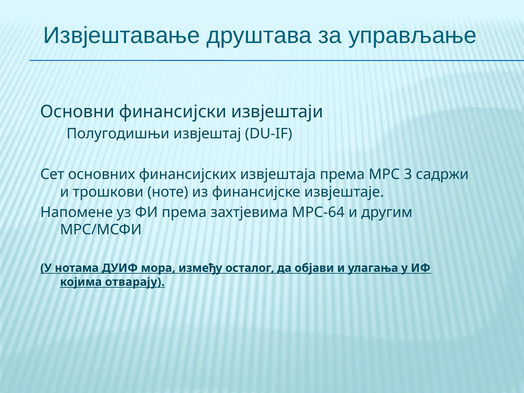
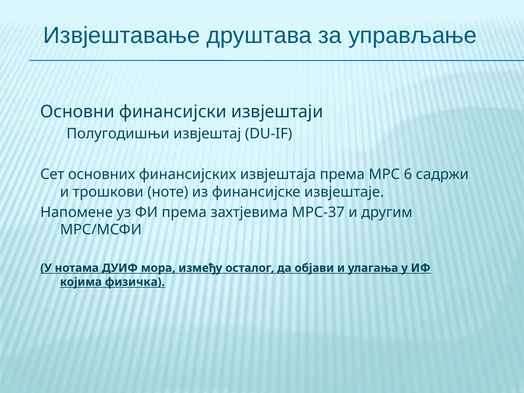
3: 3 -> 6 (408, 174)
МРС-64: МРС-64 -> МРС-37 (318, 212)
отварају: отварају -> физичка (135, 282)
